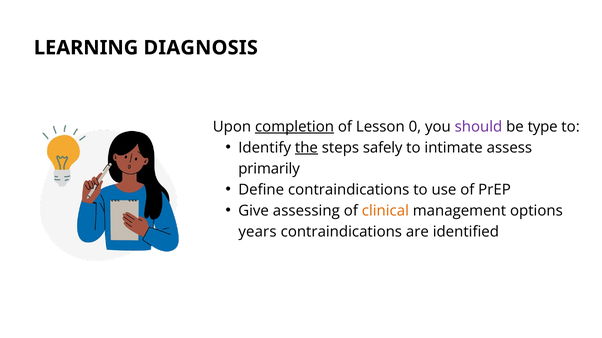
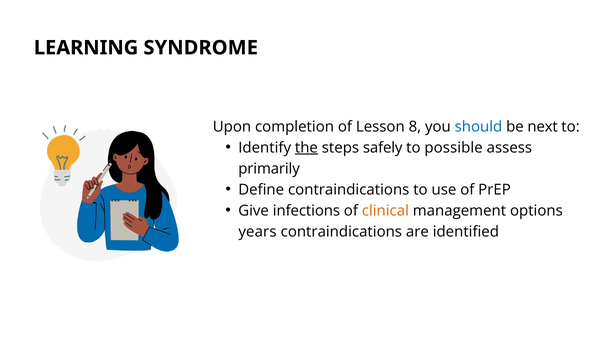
DIAGNOSIS: DIAGNOSIS -> SYNDROME (201, 48)
completion underline: present -> none (295, 127)
0: 0 -> 8 (415, 127)
should colour: purple -> blue (478, 127)
type: type -> next (543, 127)
intimate: intimate -> possible (454, 148)
assessing: assessing -> infections (306, 211)
